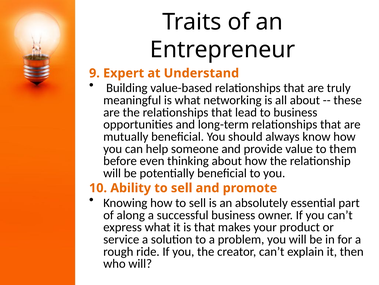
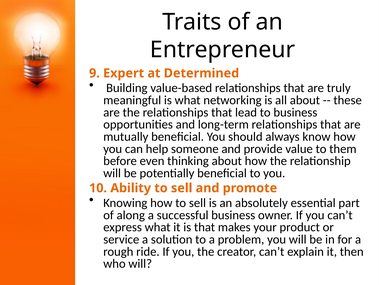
Understand: Understand -> Determined (201, 73)
